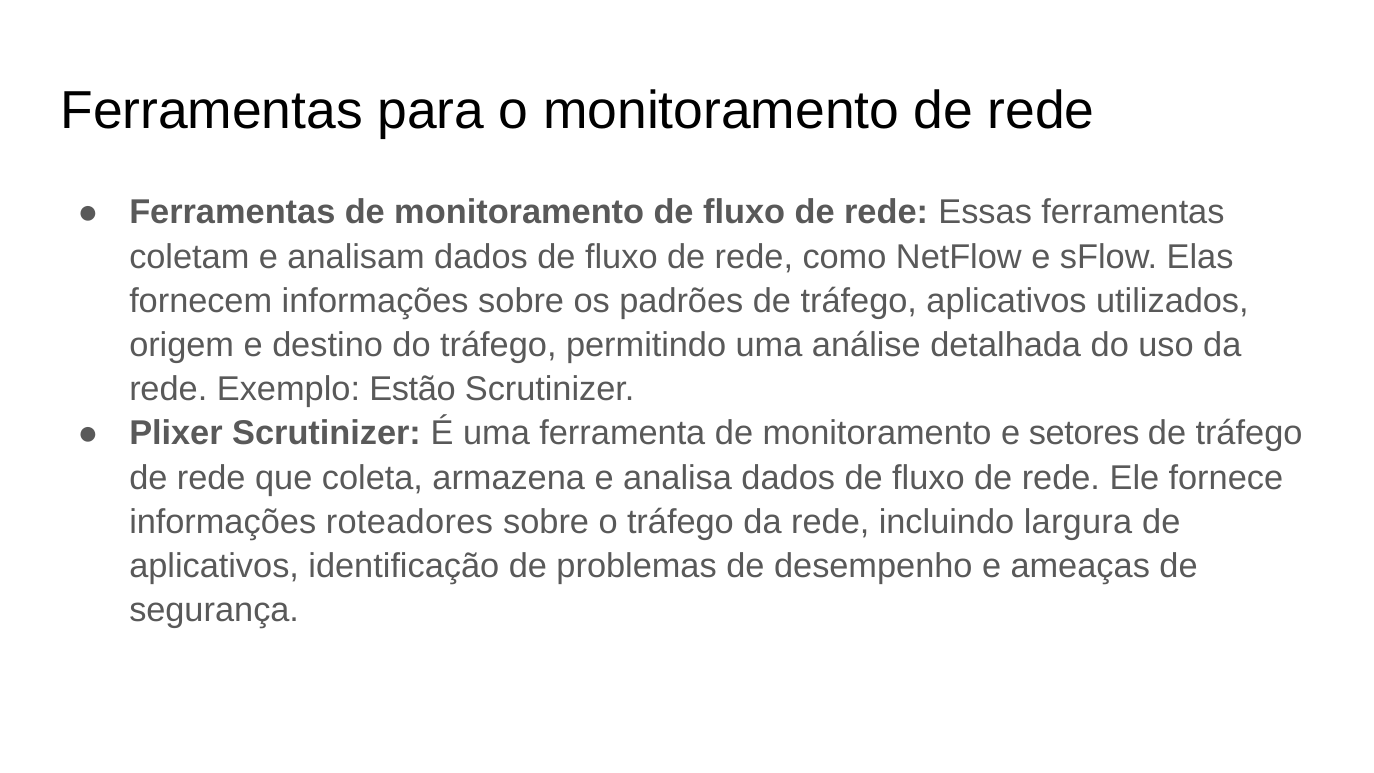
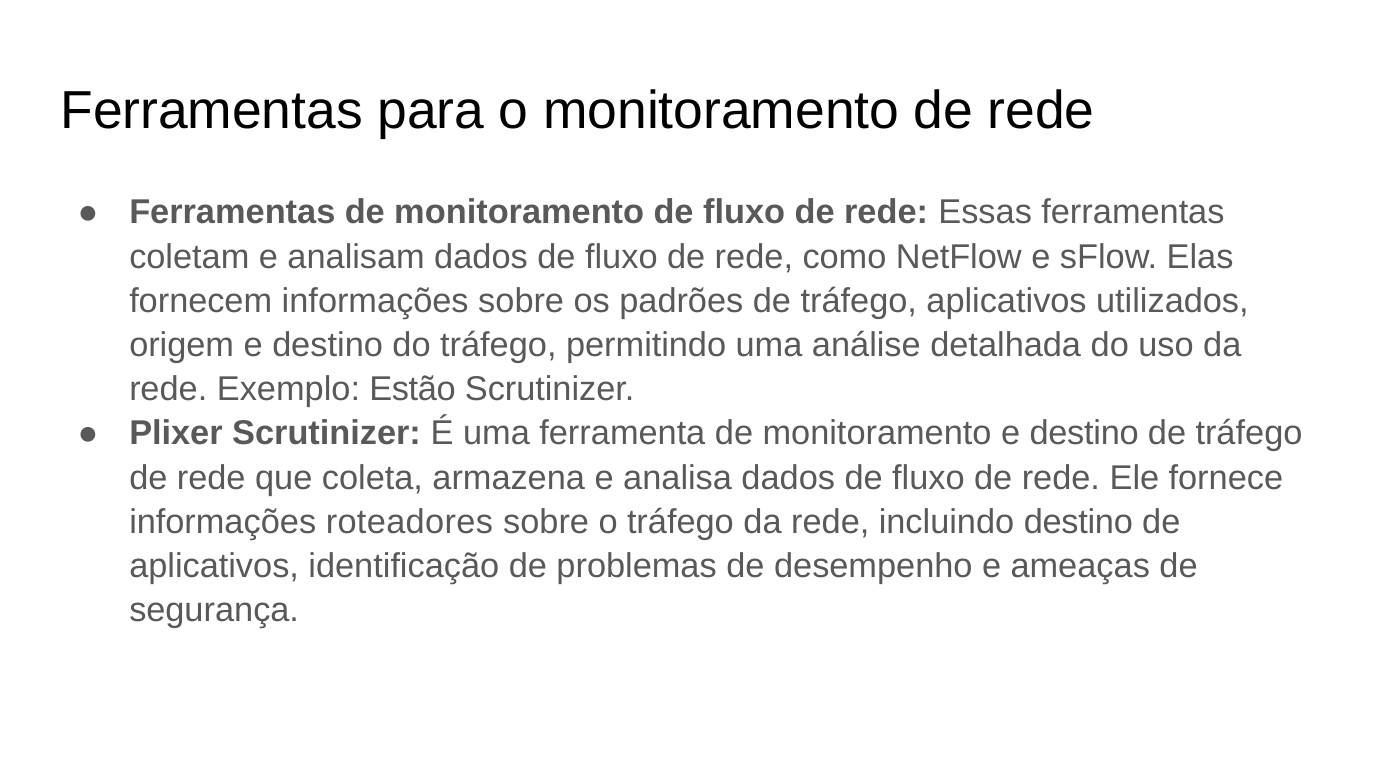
monitoramento e setores: setores -> destino (1084, 433)
incluindo largura: largura -> destino (1078, 522)
